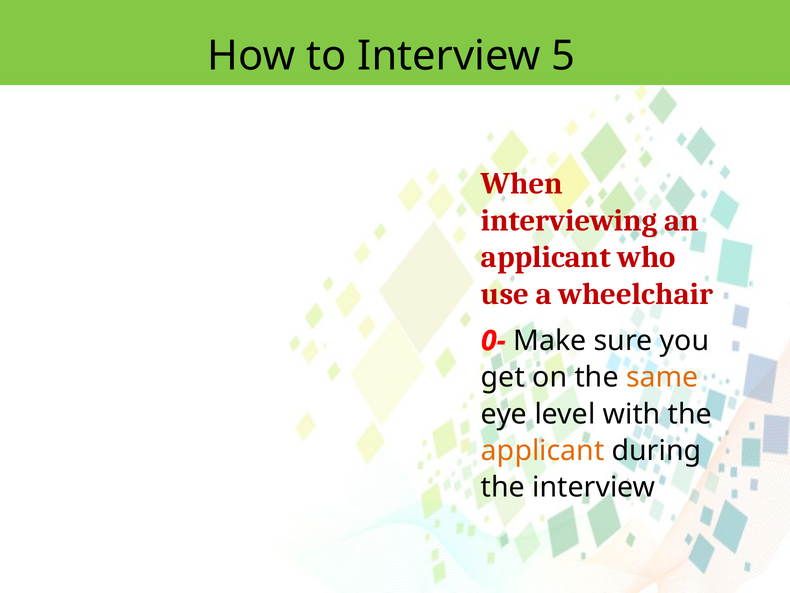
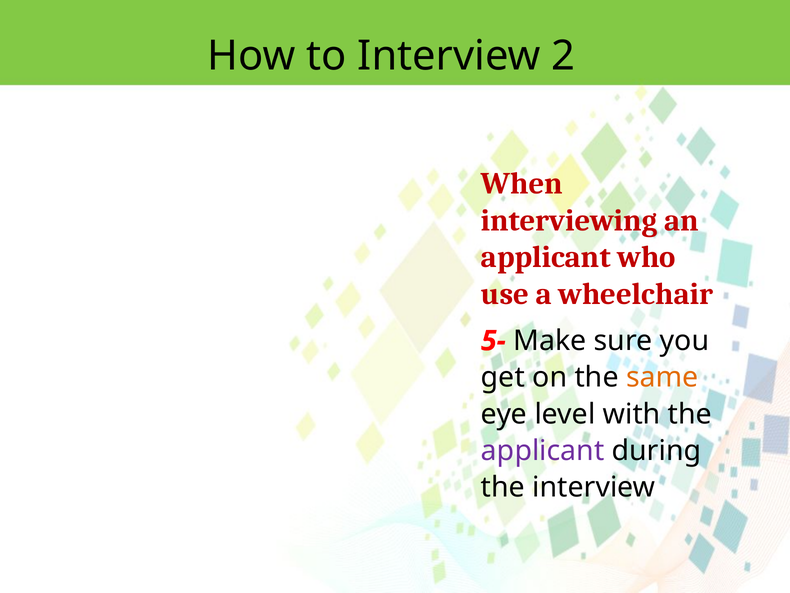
5: 5 -> 2 (563, 56)
0-: 0- -> 5- (493, 341)
applicant colour: orange -> purple (543, 450)
